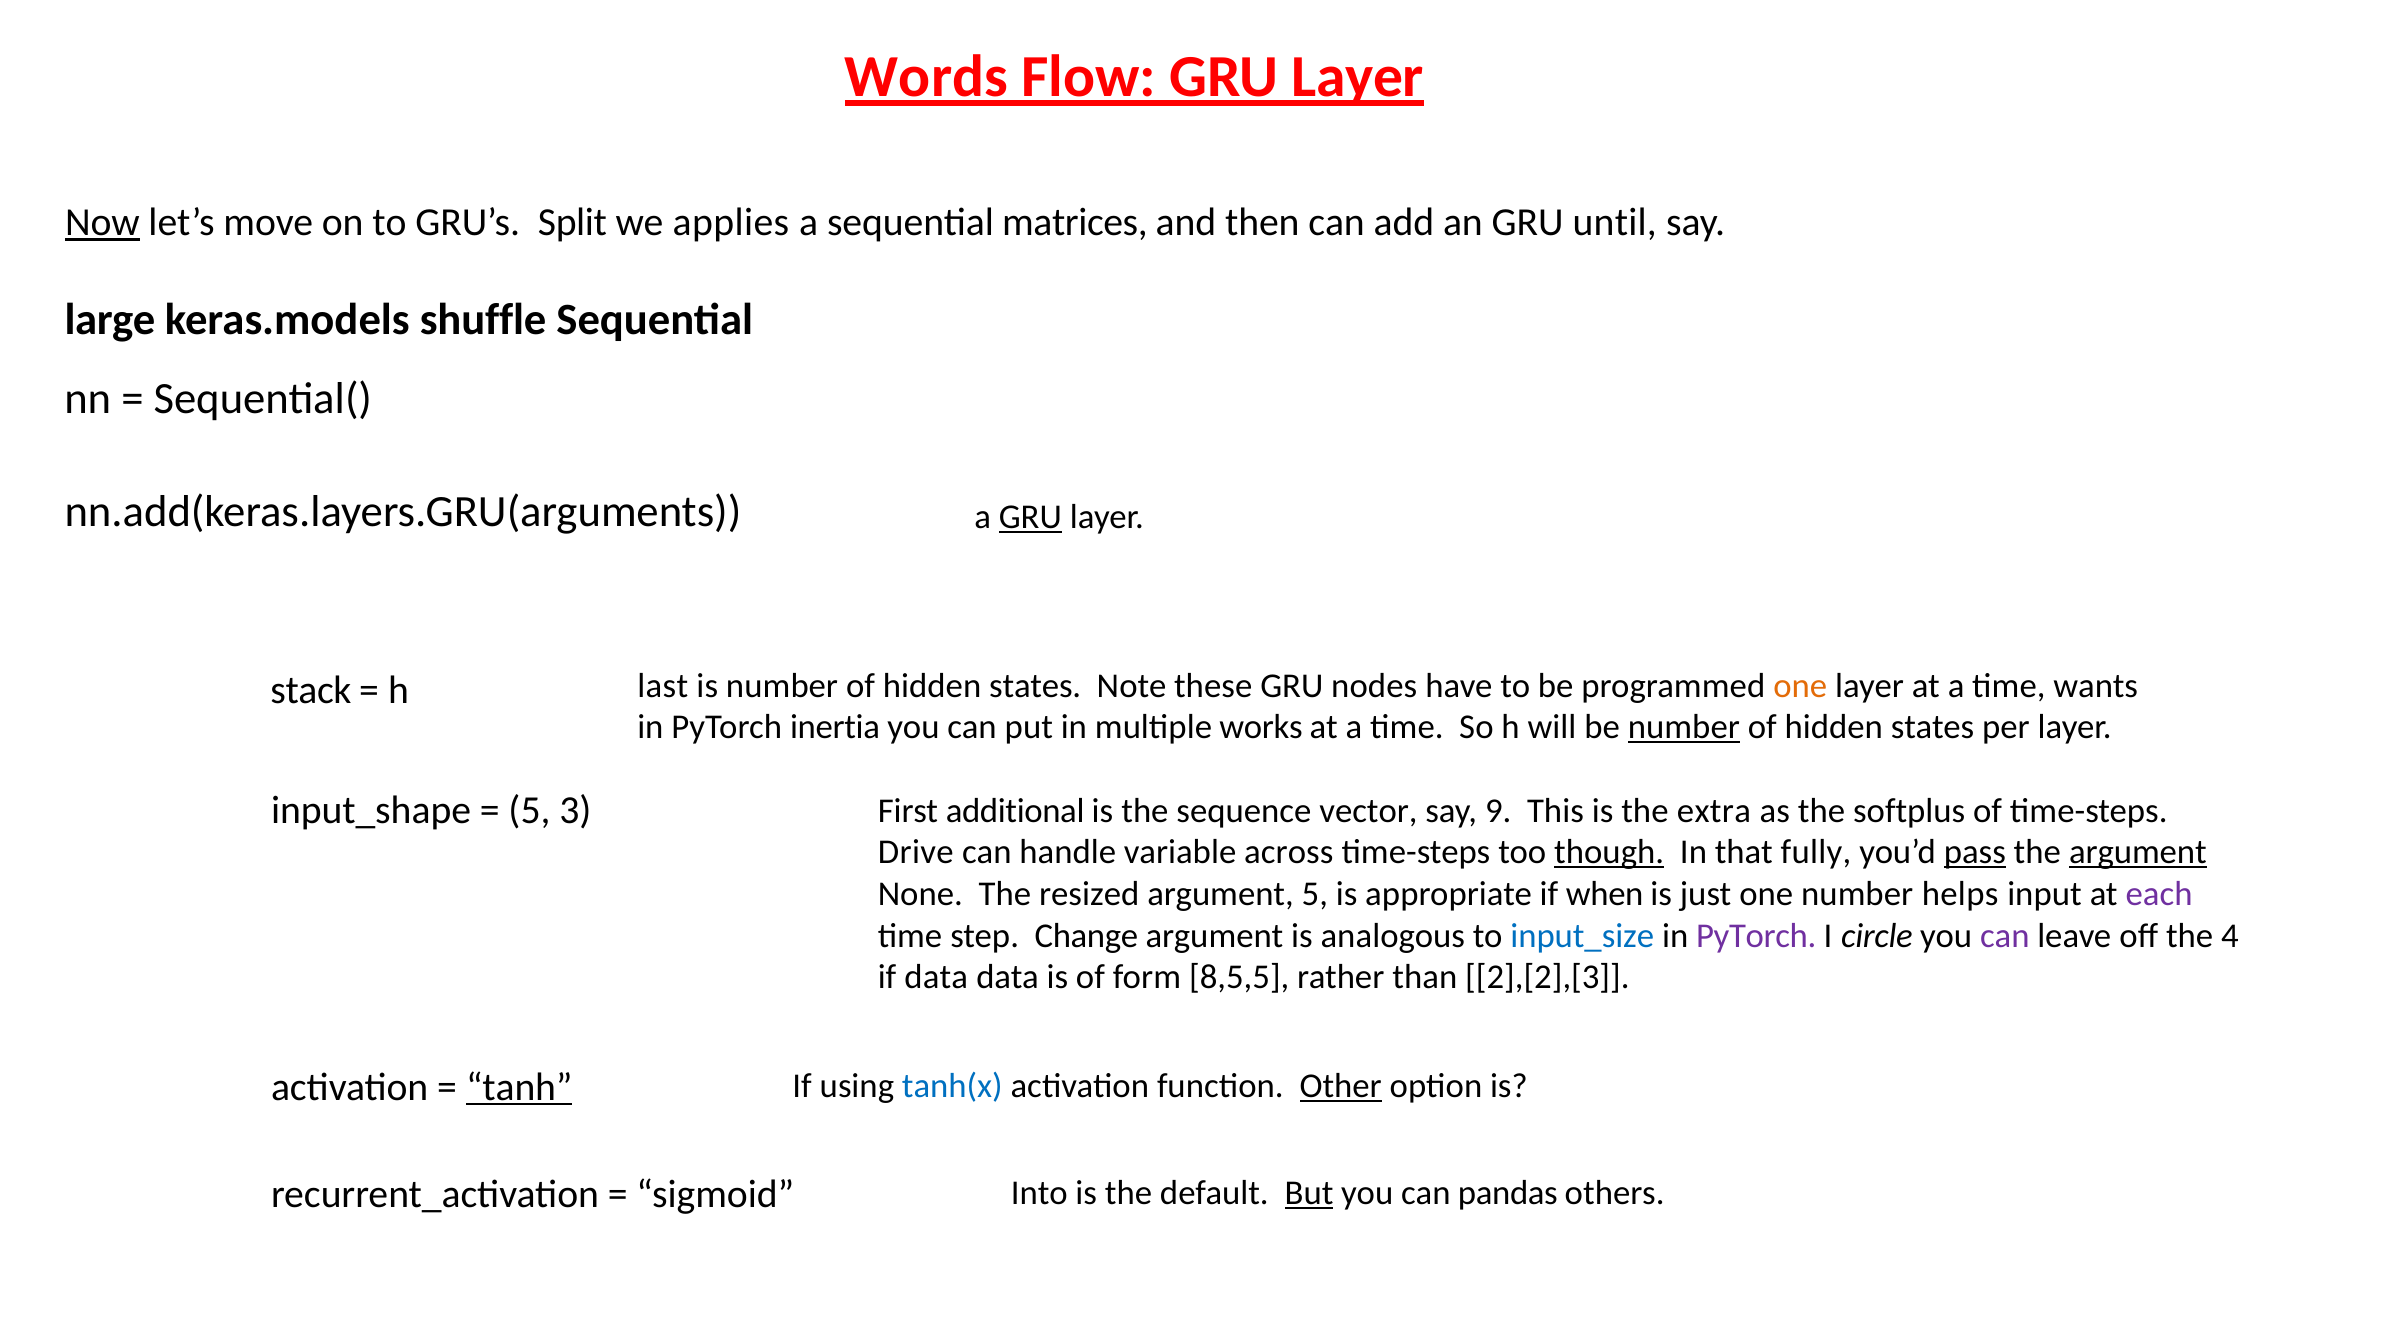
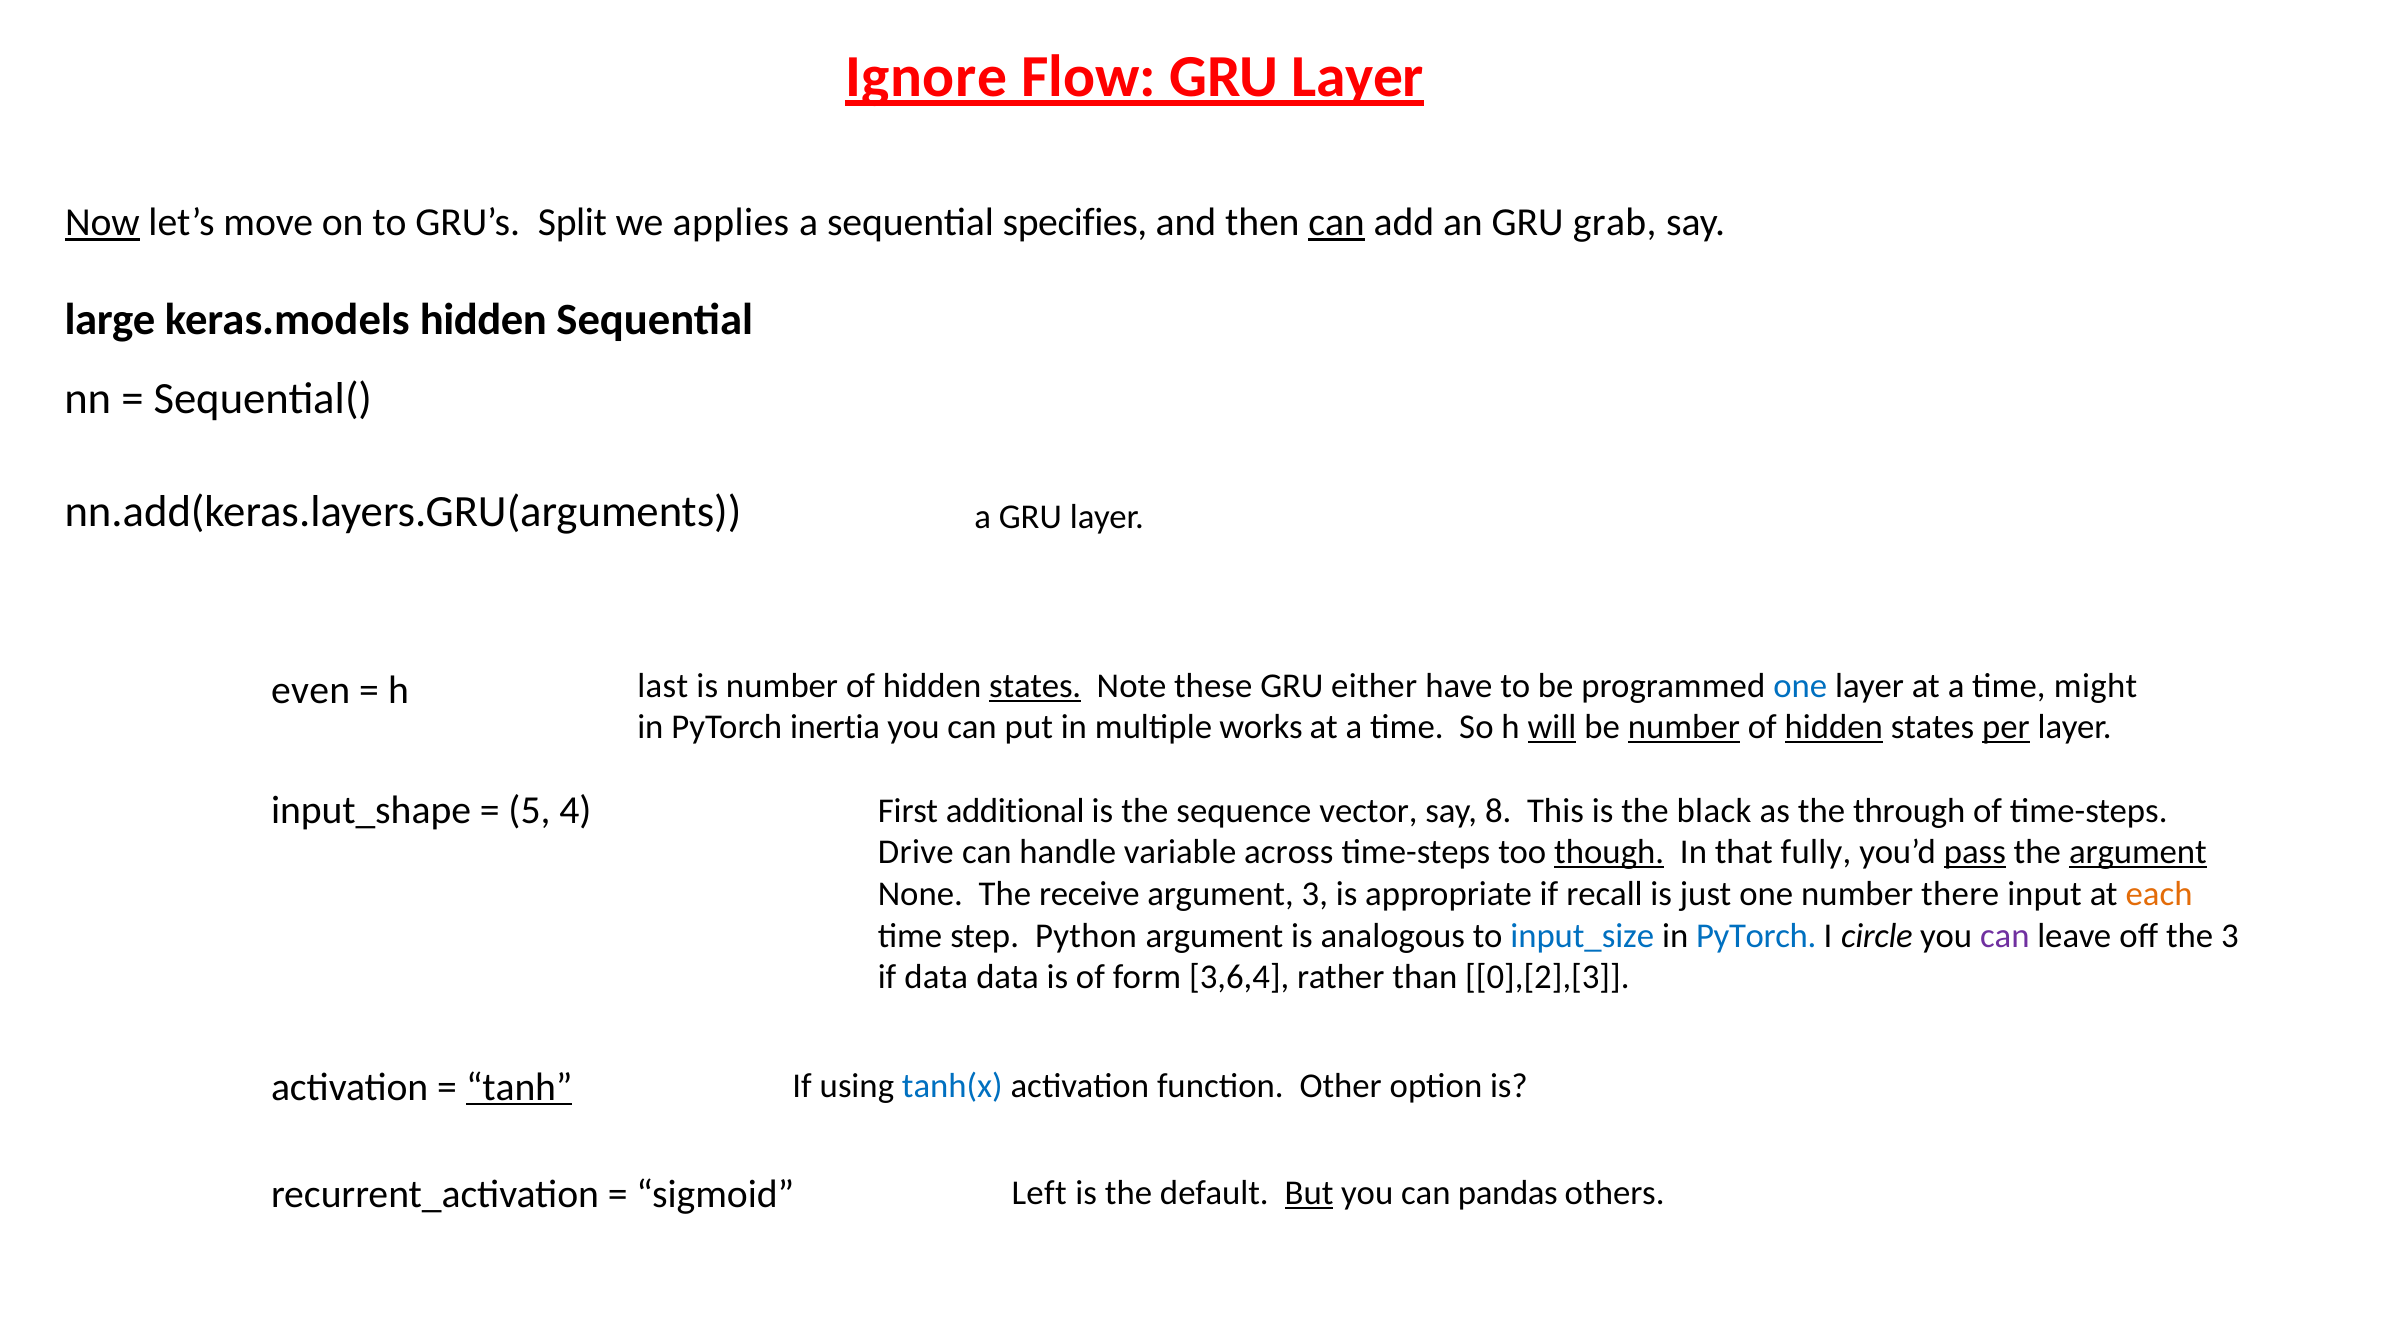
Words: Words -> Ignore (926, 77)
matrices: matrices -> specifies (1075, 222)
can underline: none -> present (1337, 222)
until: until -> grab (1615, 222)
keras.models shuffle: shuffle -> hidden (483, 320)
GRU underline: present -> none (1030, 518)
stack: stack -> even (311, 690)
states underline: none -> present (1035, 686)
nodes: nodes -> either (1374, 686)
one colour: orange -> blue (1800, 686)
wants: wants -> might (2096, 686)
will underline: none -> present (1552, 728)
hidden underline: none -> present (1834, 728)
per underline: none -> present (2006, 728)
3: 3 -> 4 (575, 811)
9: 9 -> 8 (1498, 811)
extra: extra -> black (1714, 811)
softplus: softplus -> through (1909, 811)
resized: resized -> receive (1089, 894)
argument 5: 5 -> 3 (1315, 894)
when: when -> recall (1605, 894)
helps: helps -> there (1960, 894)
each colour: purple -> orange (2159, 894)
Change: Change -> Python (1086, 936)
PyTorch colour: purple -> blue (1756, 936)
the 4: 4 -> 3 (2230, 936)
8,5,5: 8,5,5 -> 3,6,4 (1239, 978)
2],[2],[3: 2],[2],[3 -> 0],[2],[3 (1547, 978)
Other underline: present -> none (1341, 1086)
Into: Into -> Left (1039, 1194)
